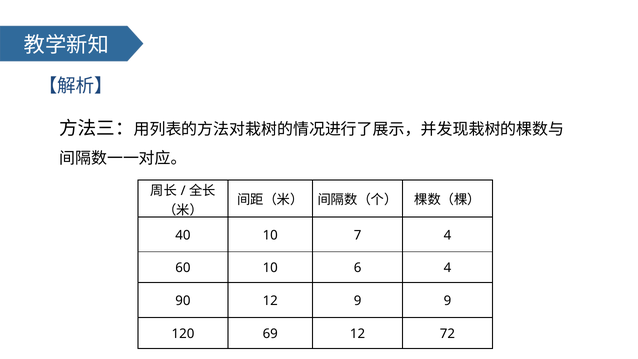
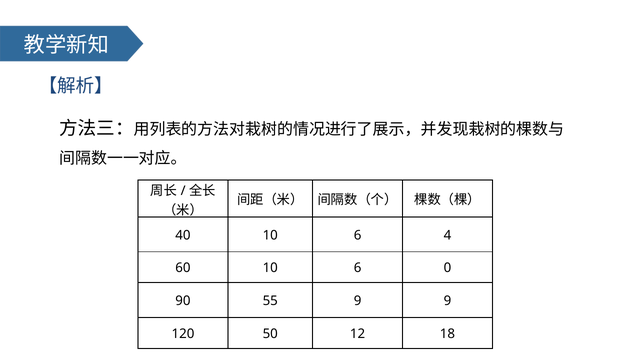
40 10 7: 7 -> 6 (358, 235)
6 4: 4 -> 0 (447, 268)
90 12: 12 -> 55 (270, 301)
69: 69 -> 50 (270, 334)
72: 72 -> 18 (447, 334)
